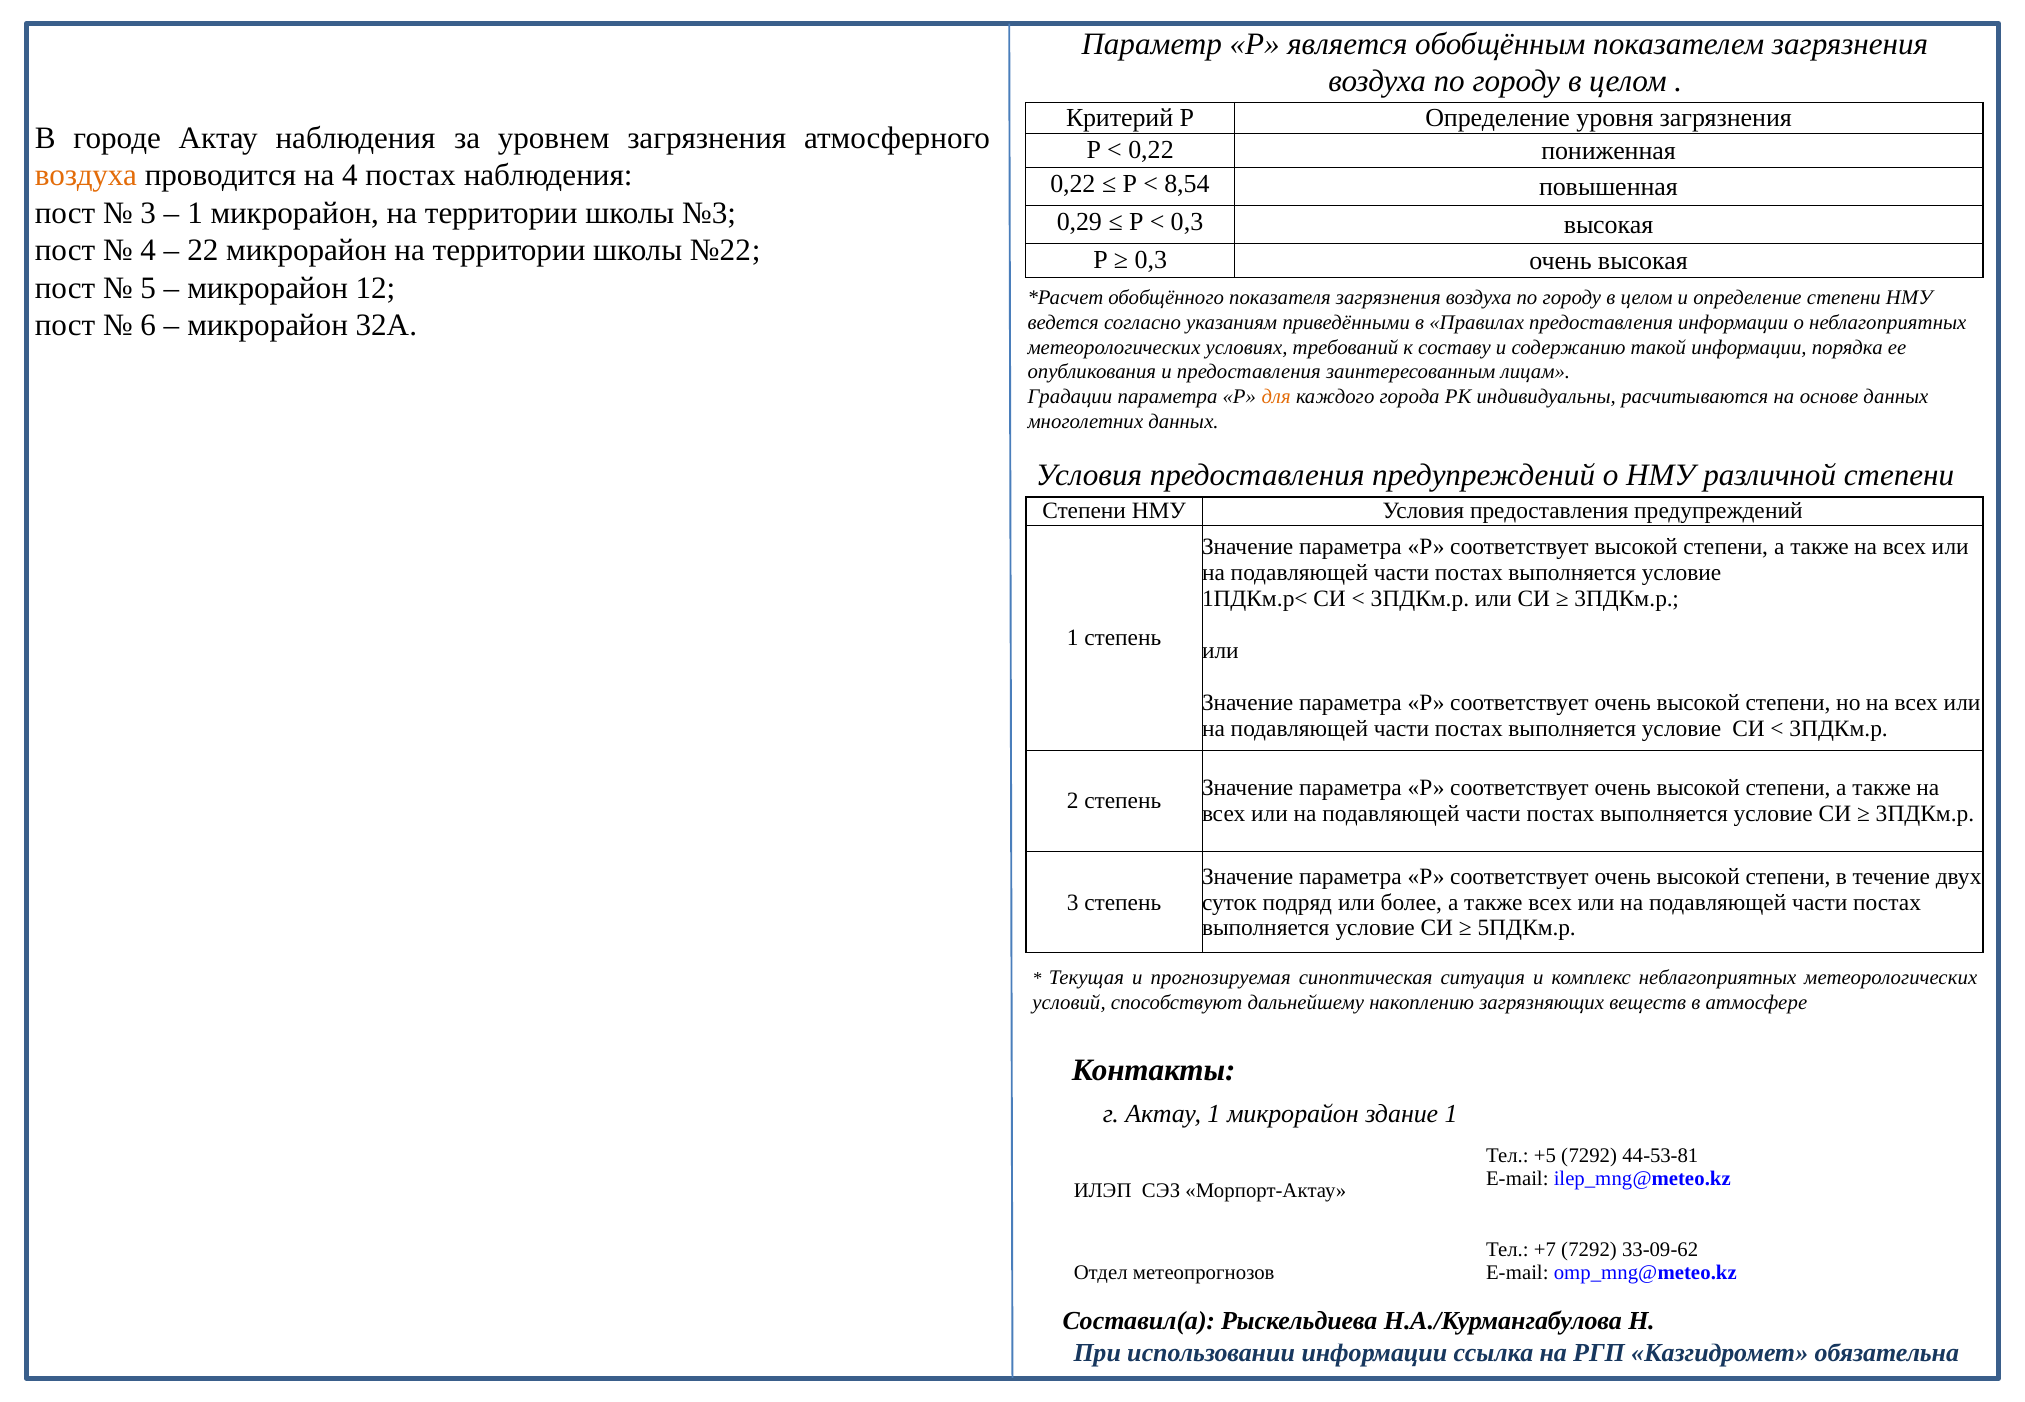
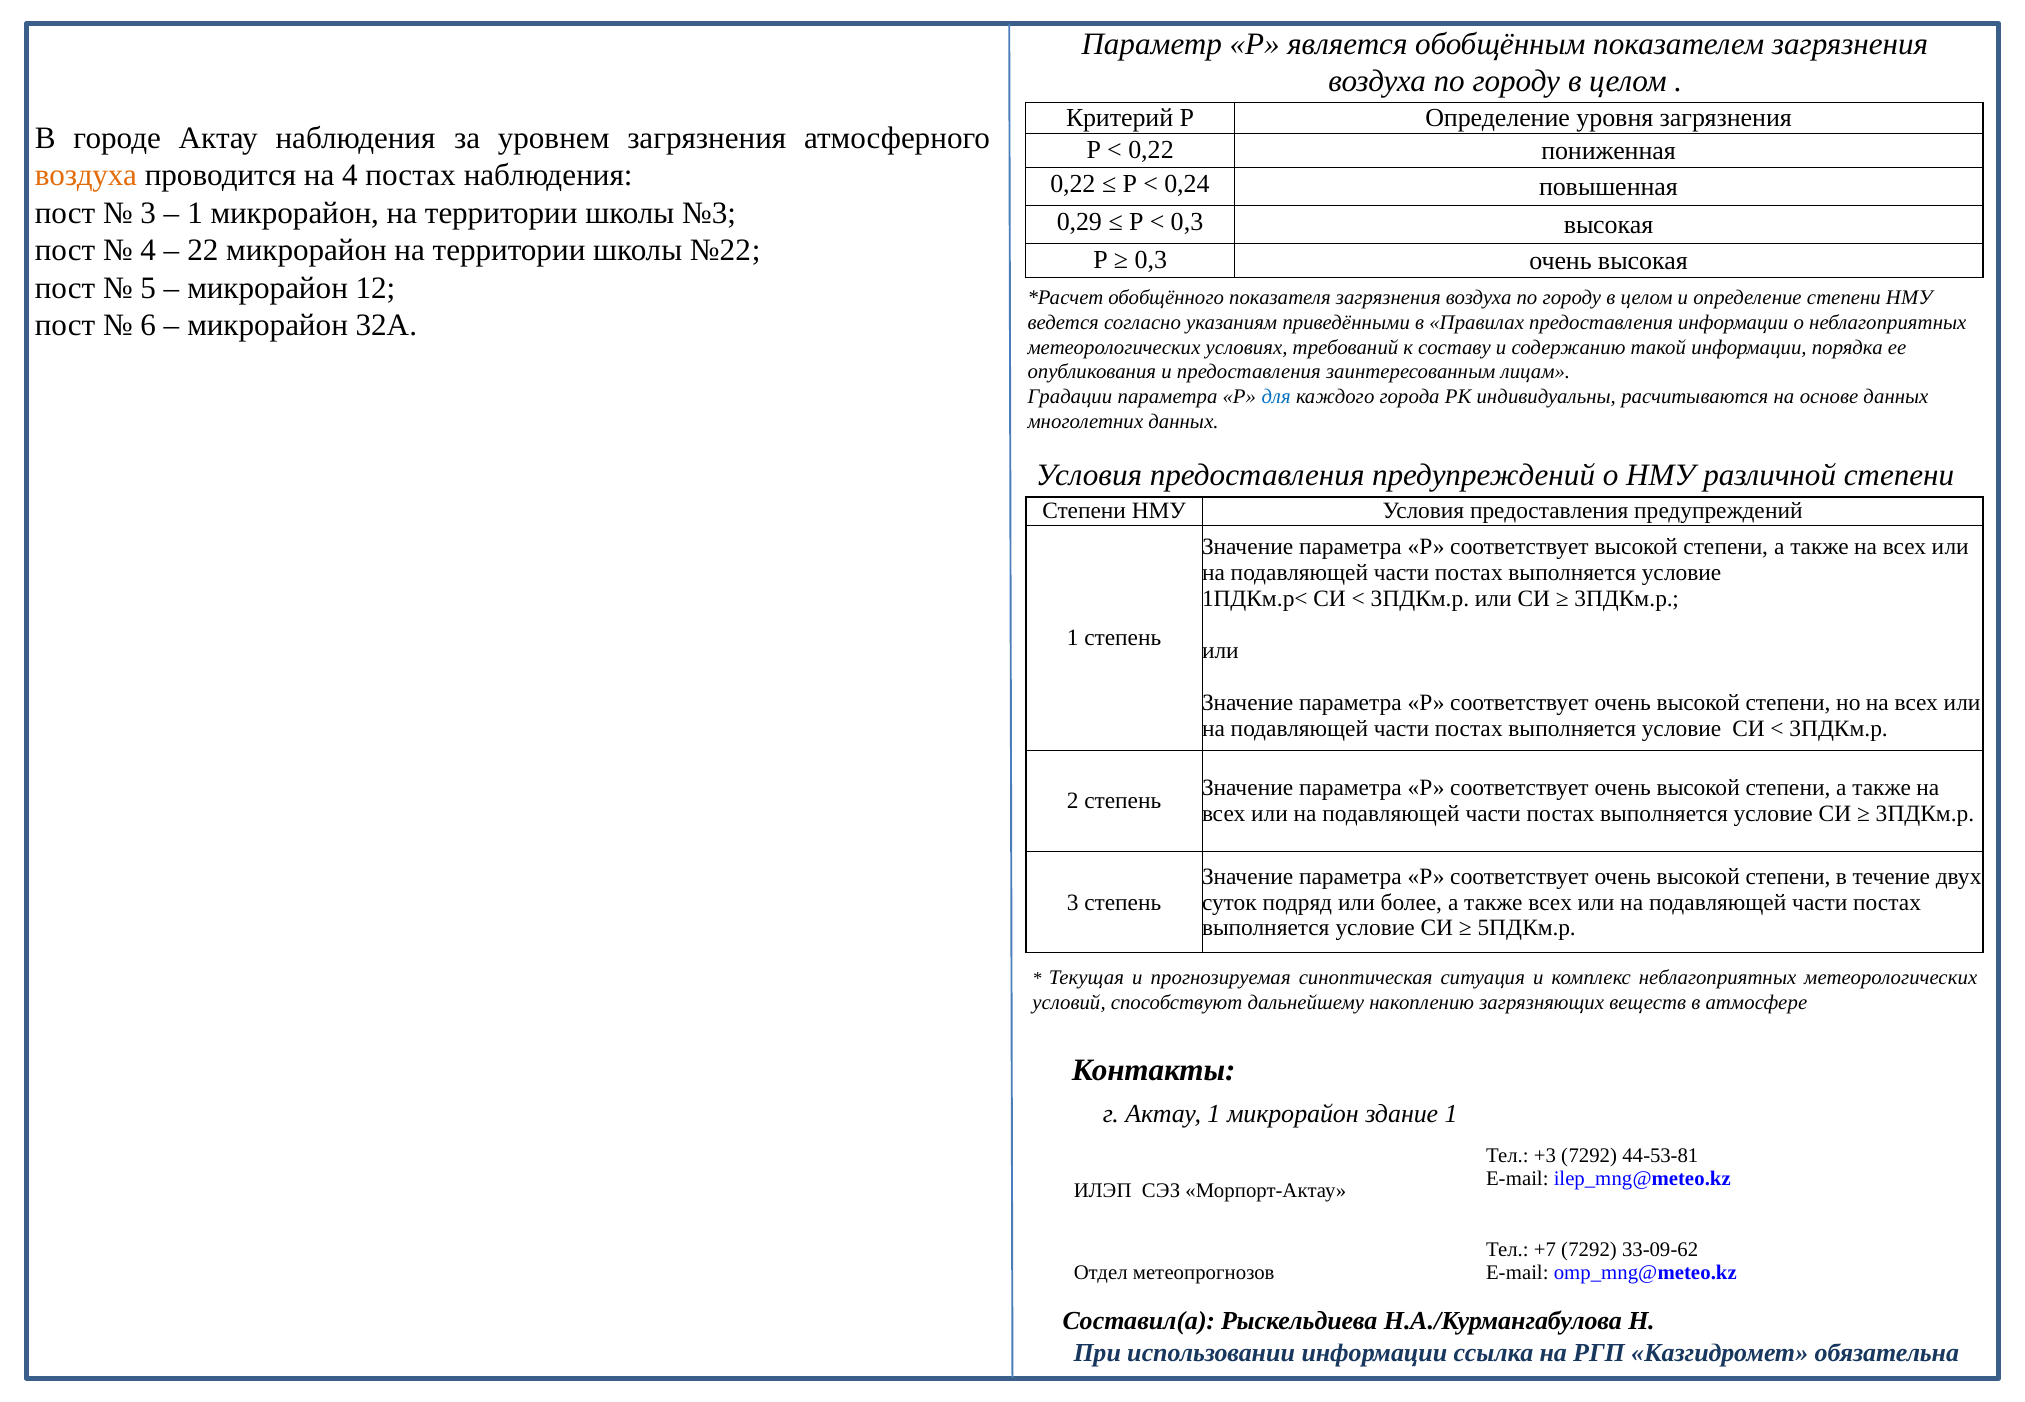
8,54: 8,54 -> 0,24 (1187, 184)
для colour: orange -> blue (1276, 397)
+5: +5 -> +3 (1545, 1156)
